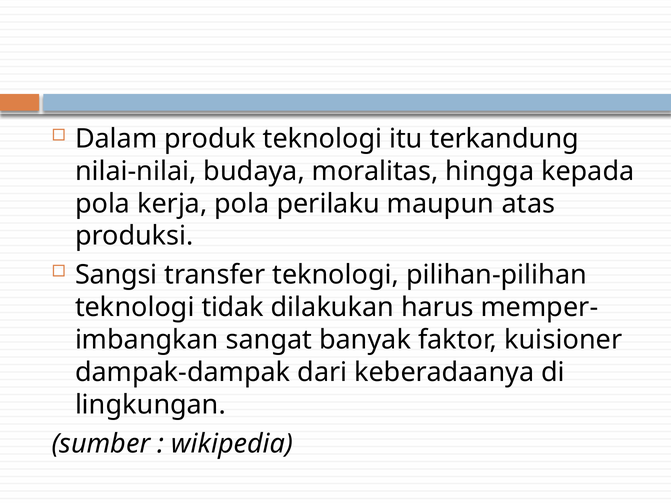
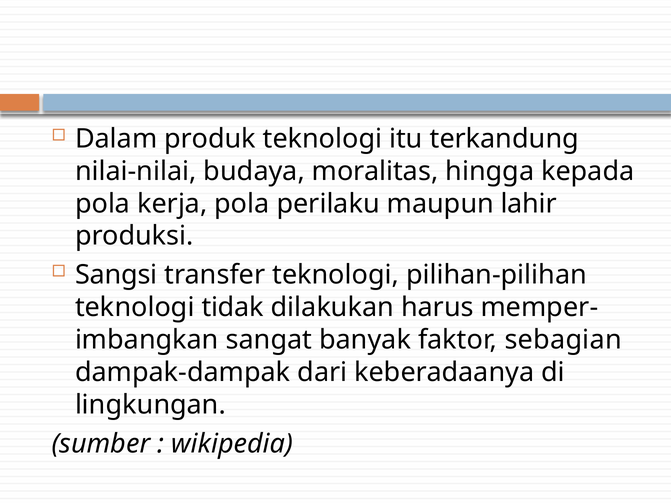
atas: atas -> lahir (529, 204)
kuisioner: kuisioner -> sebagian (563, 340)
